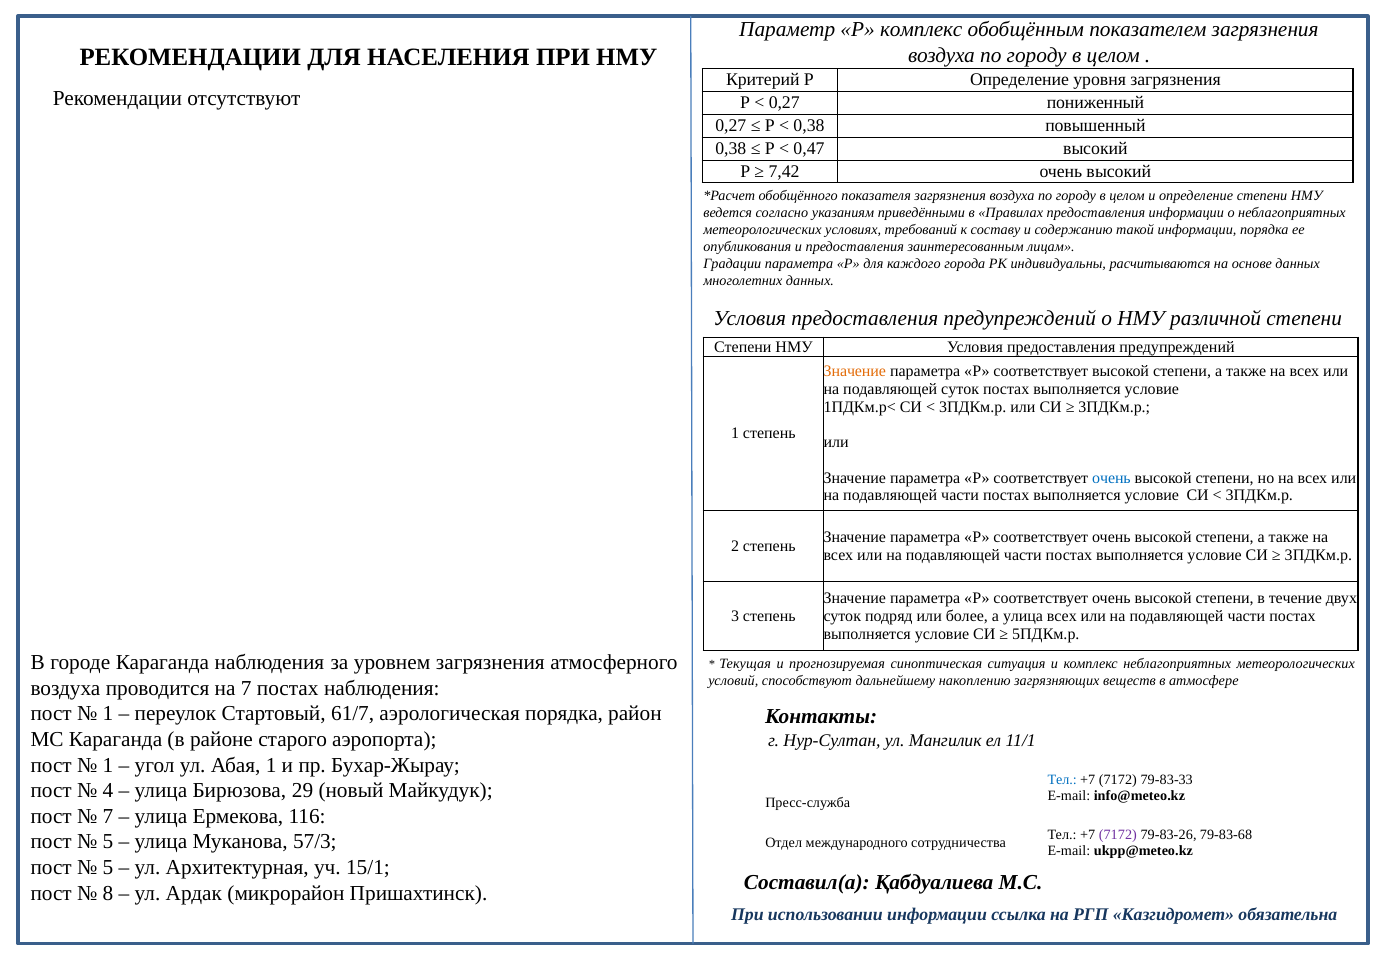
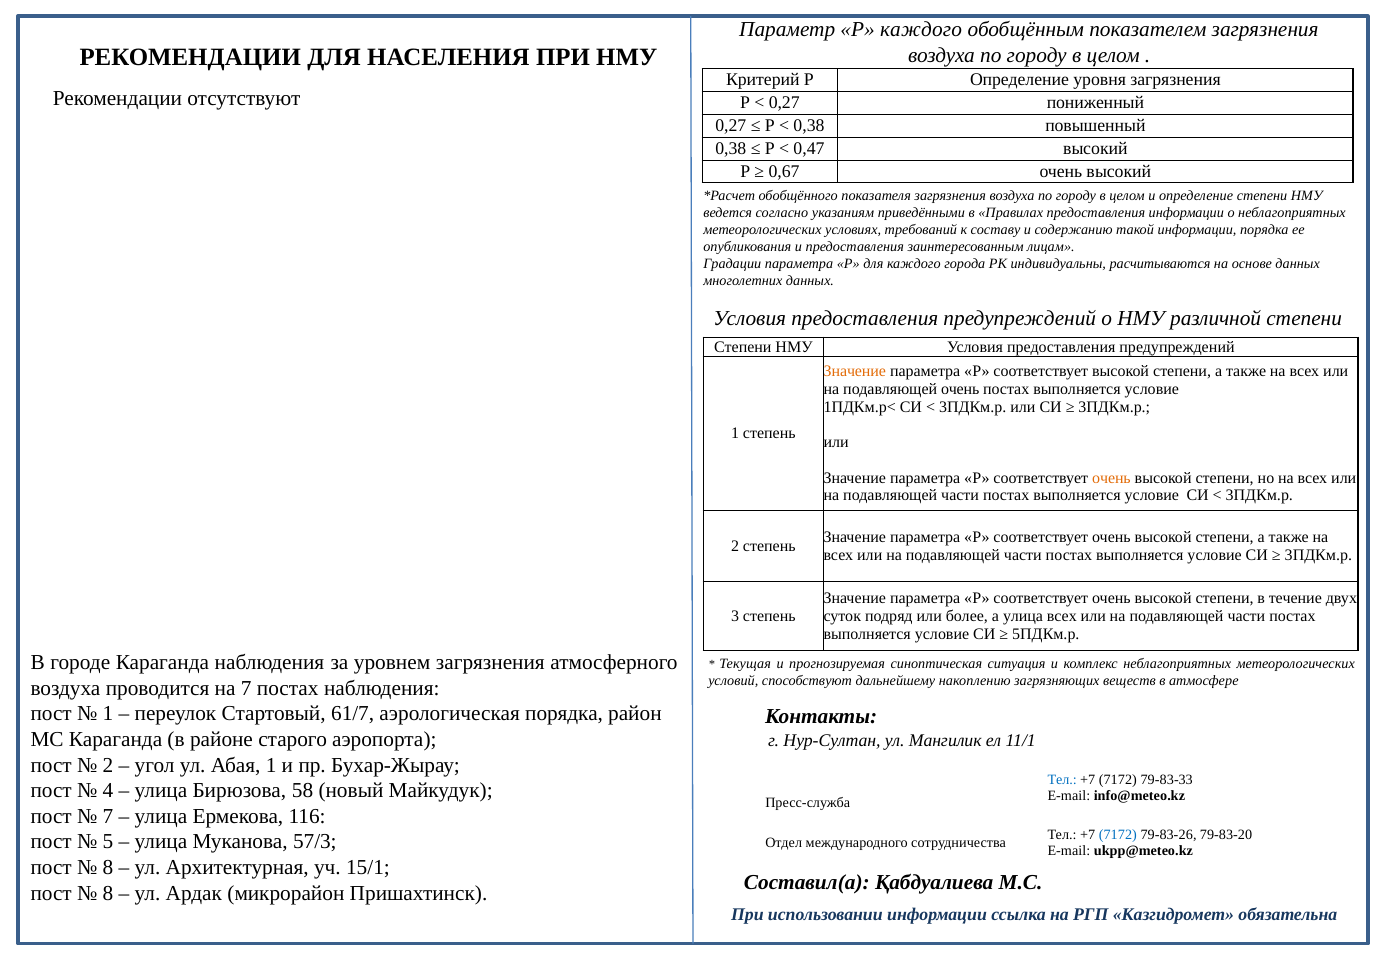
Р комплекс: комплекс -> каждого (921, 29)
7,42: 7,42 -> 0,67 (784, 171)
подавляющей суток: суток -> очень (960, 389)
очень colour: blue -> orange (1112, 478)
1: 1 -> 2 (108, 765)
29: 29 -> 58 (303, 790)
7172 colour: purple -> blue (1118, 835)
79-83-68: 79-83-68 -> 79-83-20 (1226, 835)
5: 5 -> 8 (108, 867)
